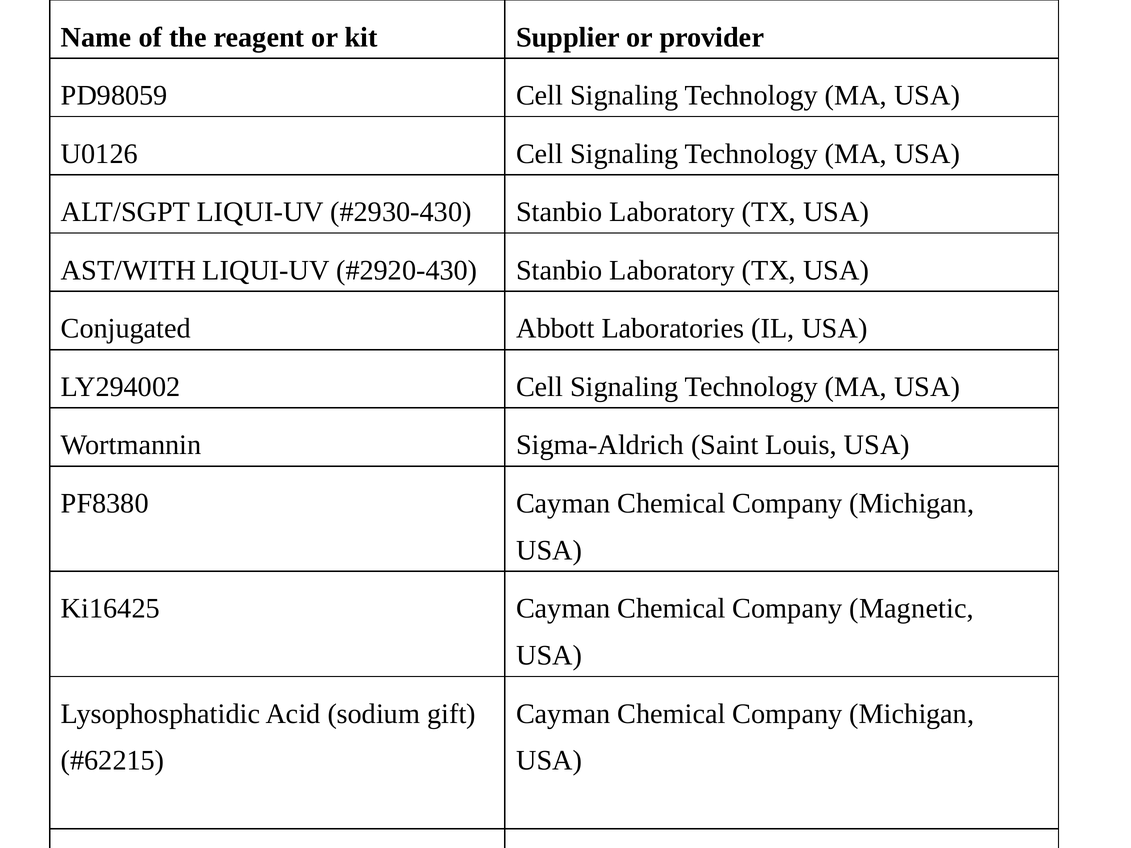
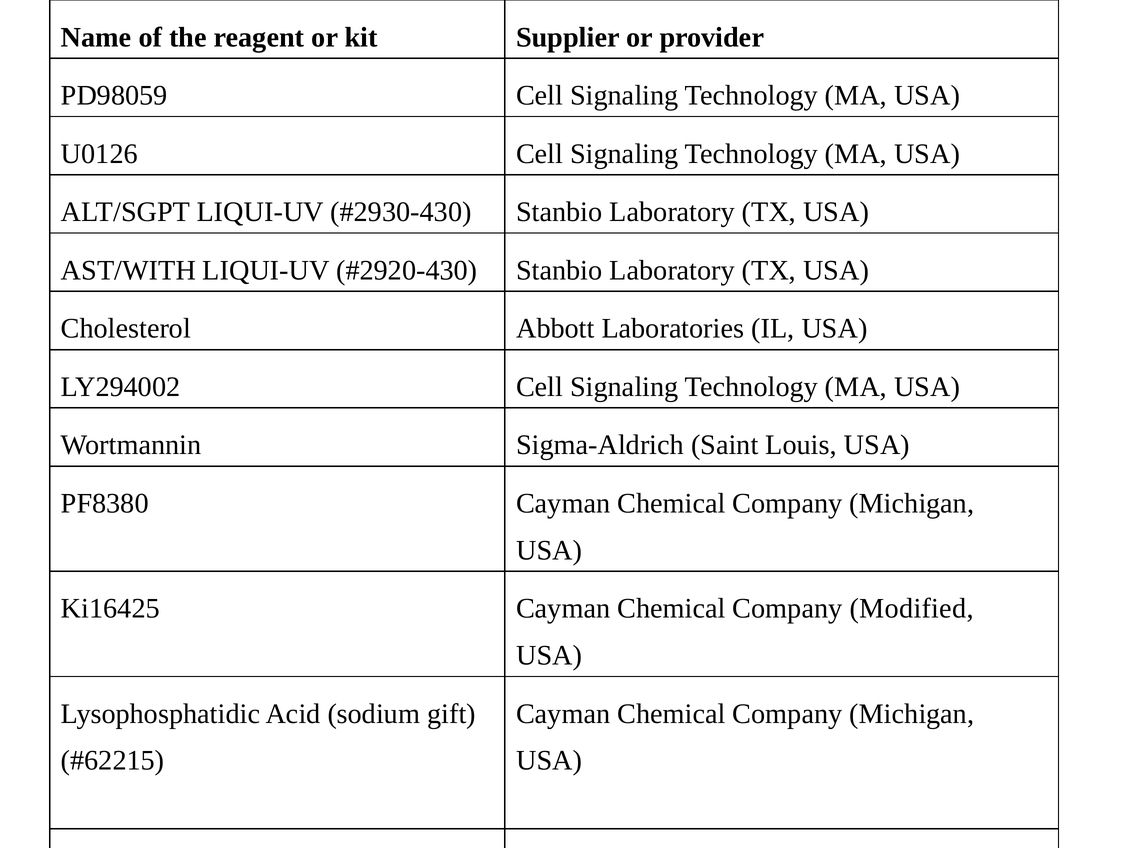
Conjugated: Conjugated -> Cholesterol (126, 329)
Magnetic: Magnetic -> Modified (912, 609)
